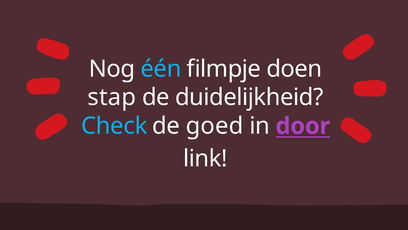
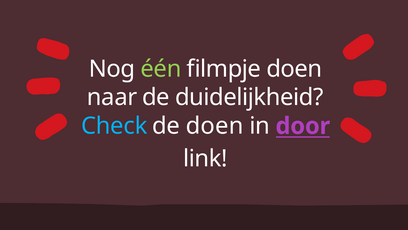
één colour: light blue -> light green (161, 69)
stap: stap -> naar (112, 97)
de goed: goed -> doen (215, 126)
